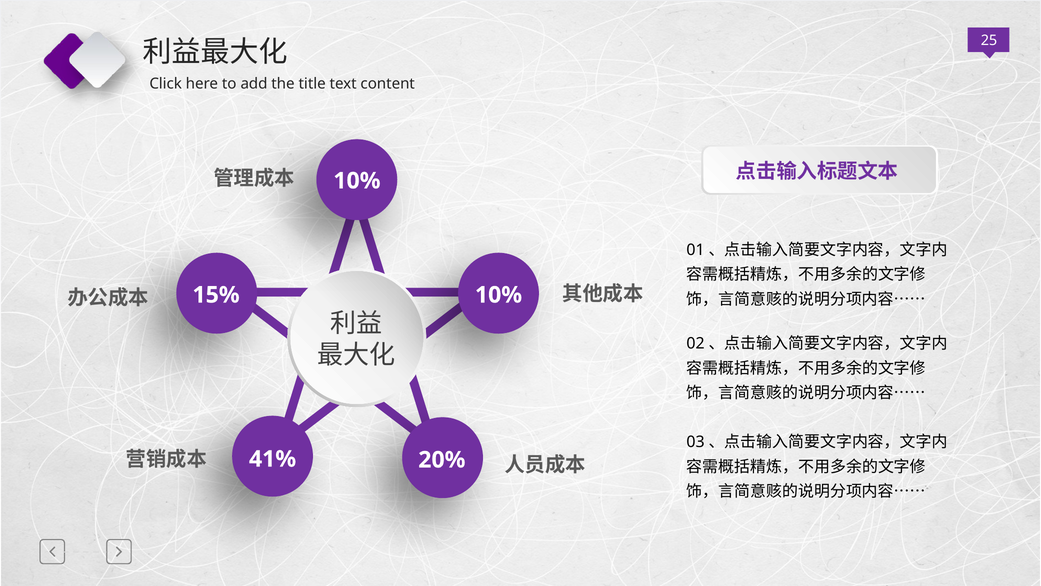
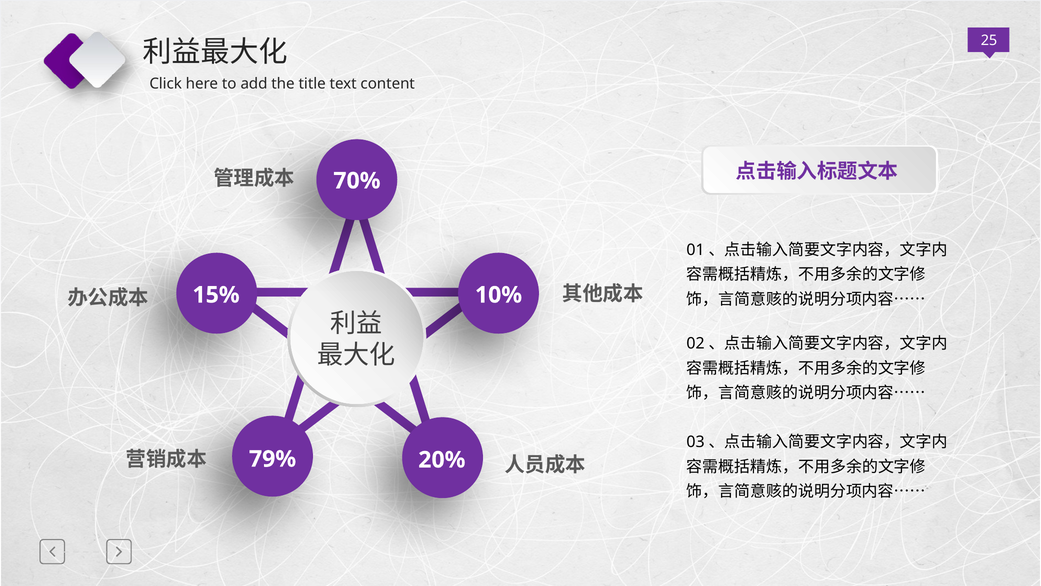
10%: 10% -> 70% (357, 181)
41%: 41% -> 79% (273, 459)
